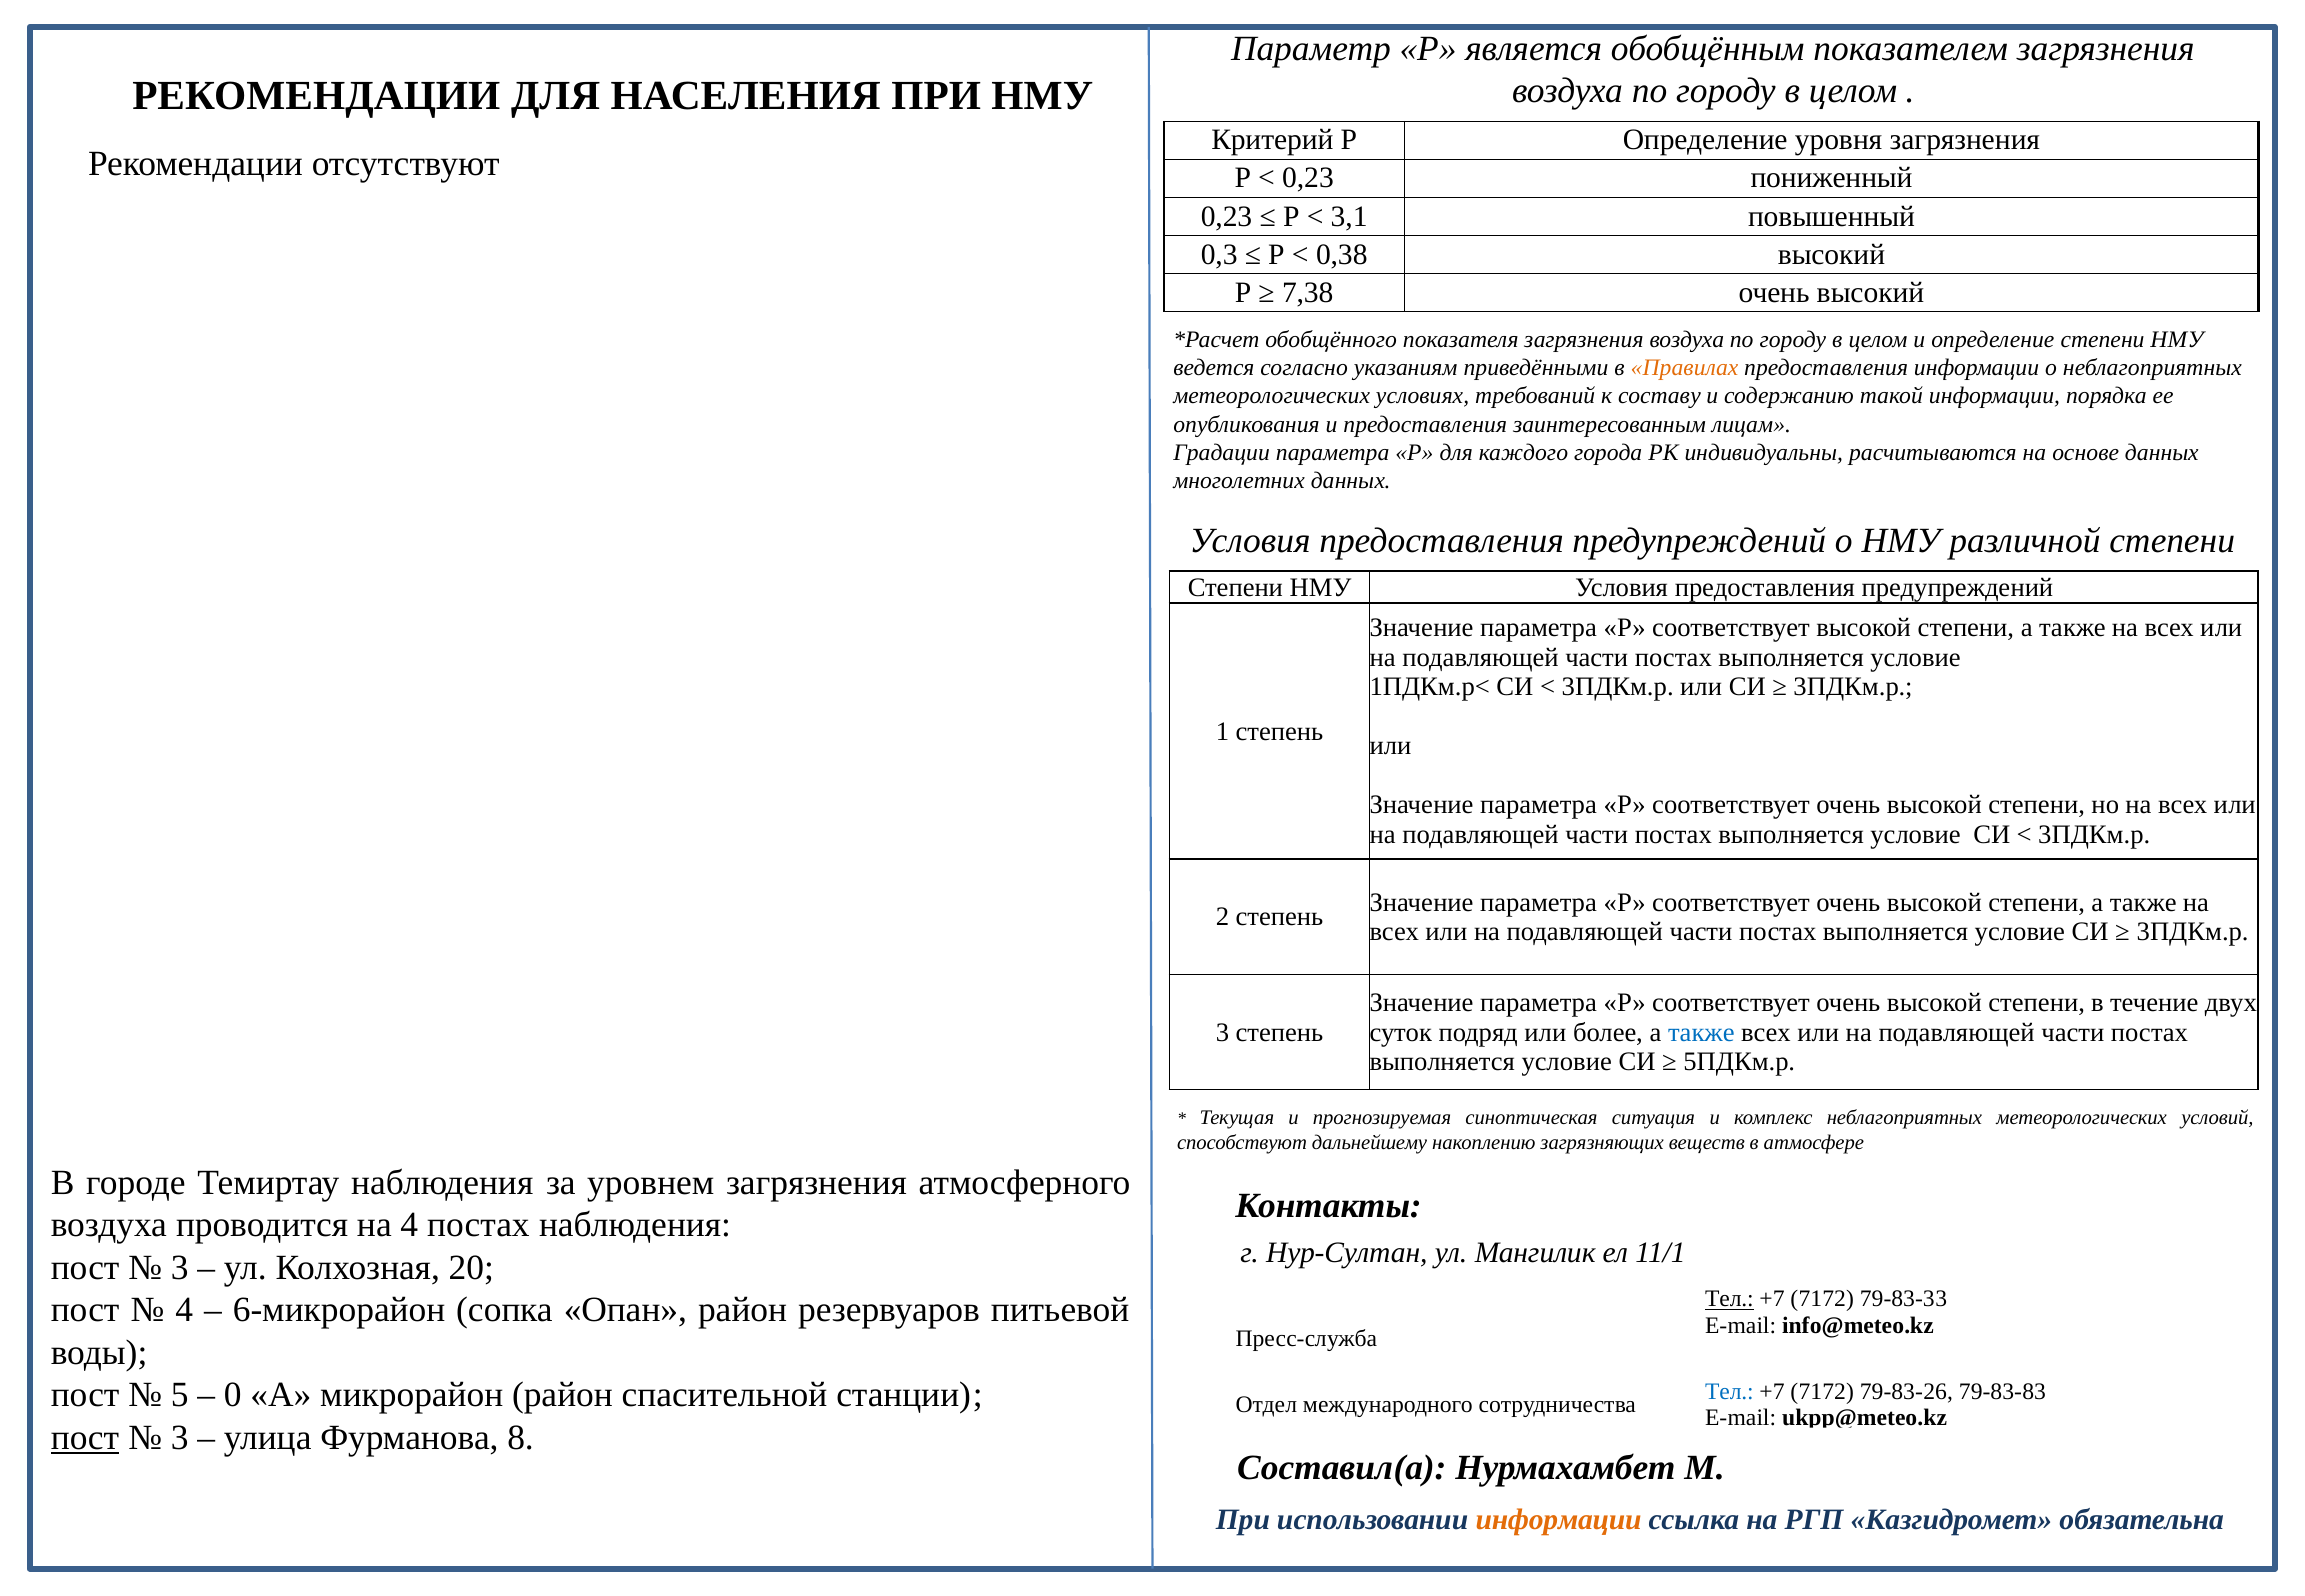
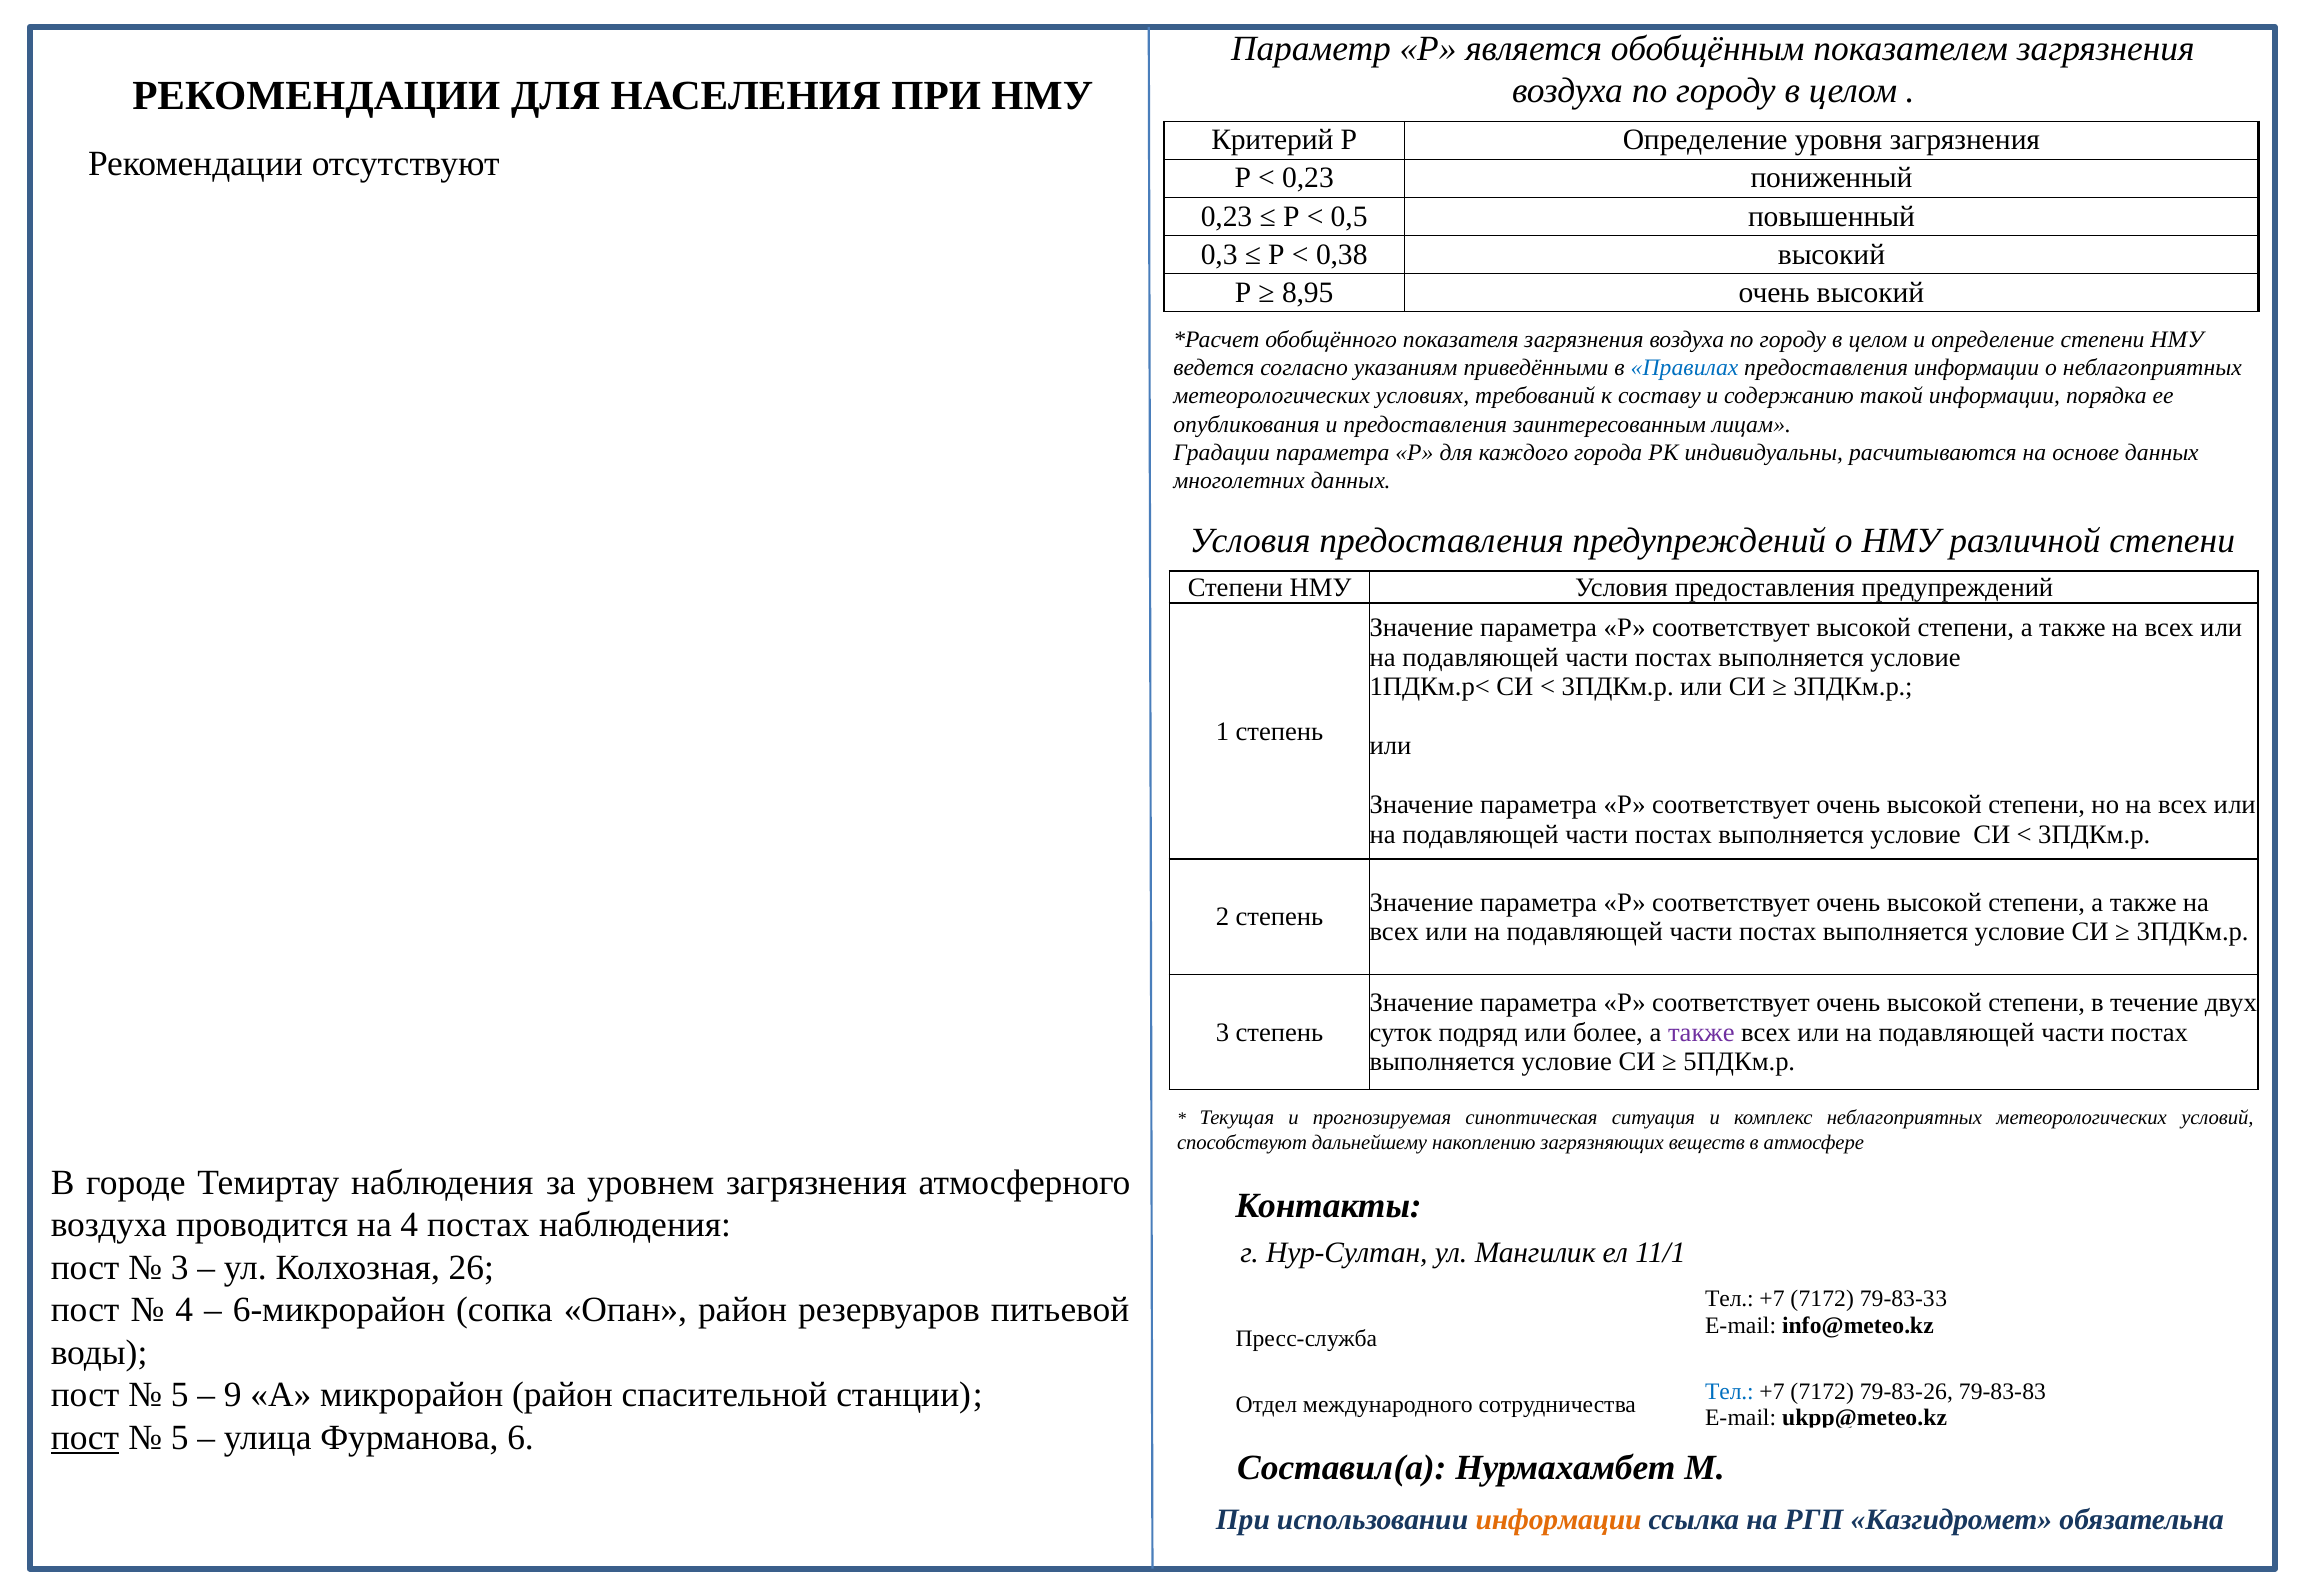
3,1: 3,1 -> 0,5 (1349, 216)
7,38: 7,38 -> 8,95 (1308, 292)
Правилах colour: orange -> blue (1685, 368)
также colour: blue -> purple (1701, 1032)
20: 20 -> 26 (471, 1267)
Тел underline: present -> none (1729, 1299)
0: 0 -> 9 (233, 1395)
3: 3 -> 5 (180, 1437)
8: 8 -> 6 (521, 1437)
